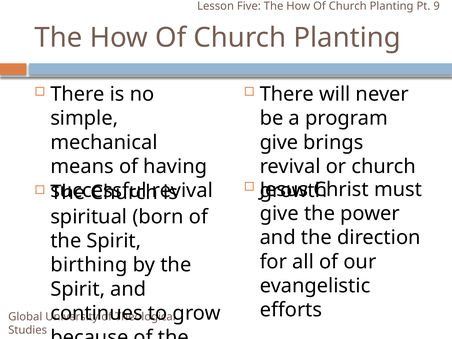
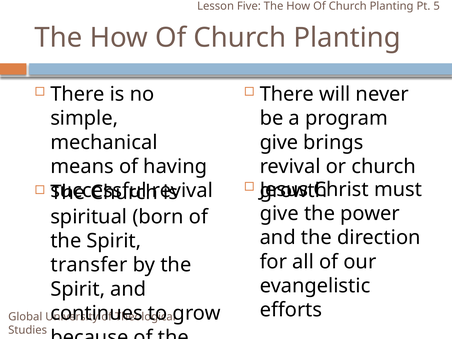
9: 9 -> 5 (437, 6)
birthing: birthing -> transfer (89, 265)
